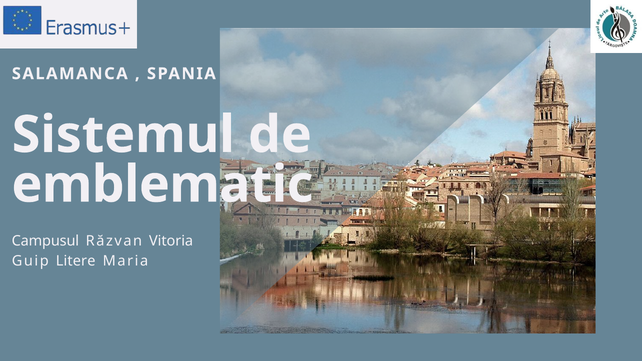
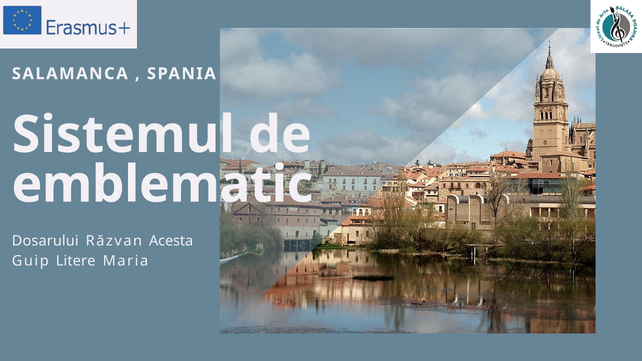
Campusul: Campusul -> Dosarului (45, 241)
Vitoria: Vitoria -> Acesta (171, 241)
